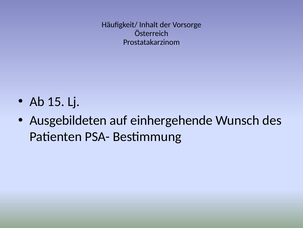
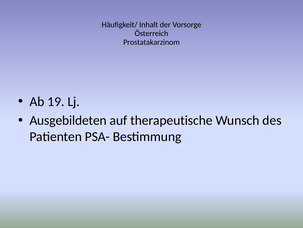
15: 15 -> 19 (56, 101)
einhergehende: einhergehende -> therapeutische (172, 120)
